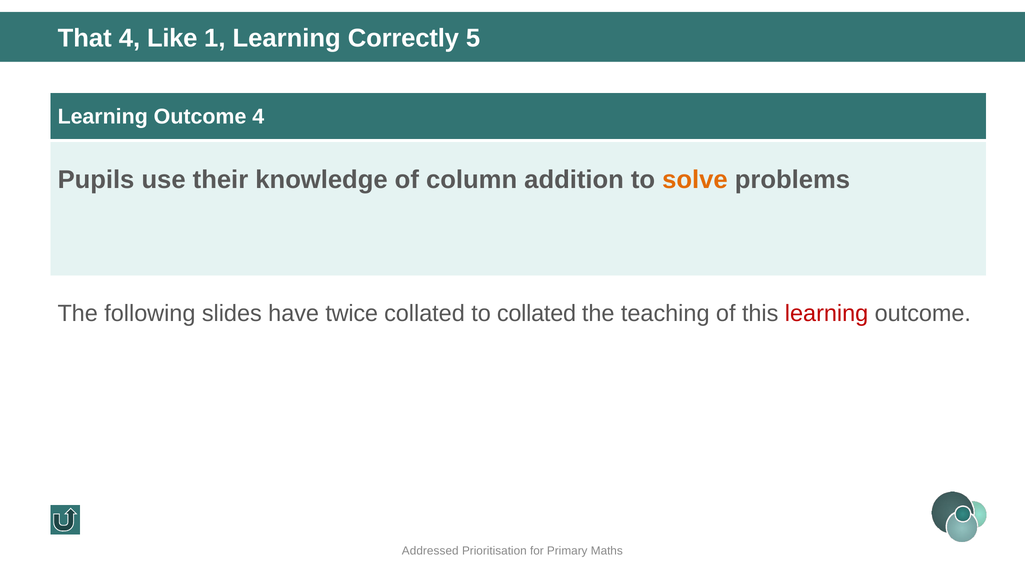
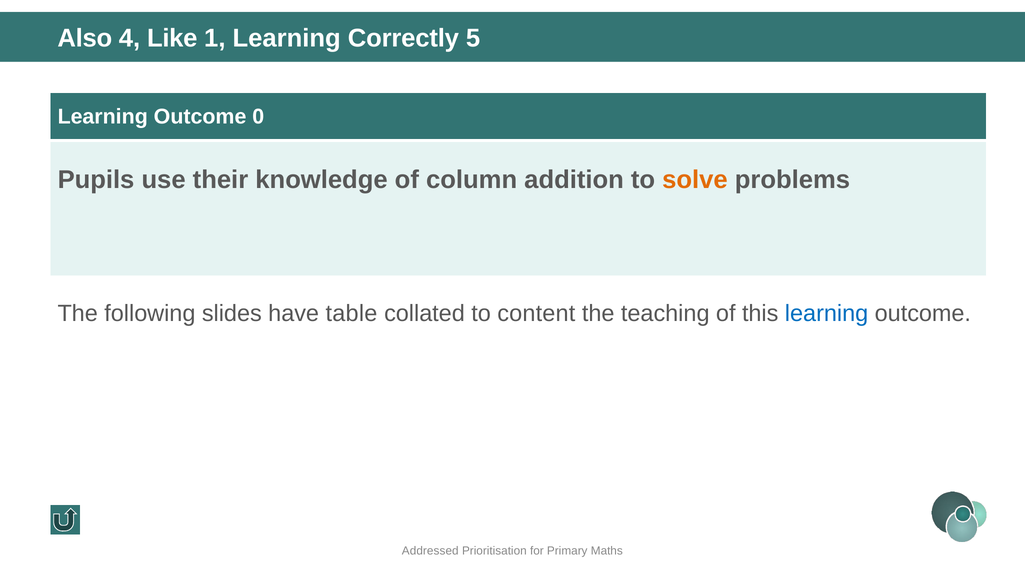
That: That -> Also (85, 38)
Outcome 4: 4 -> 0 (258, 117)
twice: twice -> table (351, 313)
to collated: collated -> content (536, 313)
learning colour: red -> blue (827, 313)
